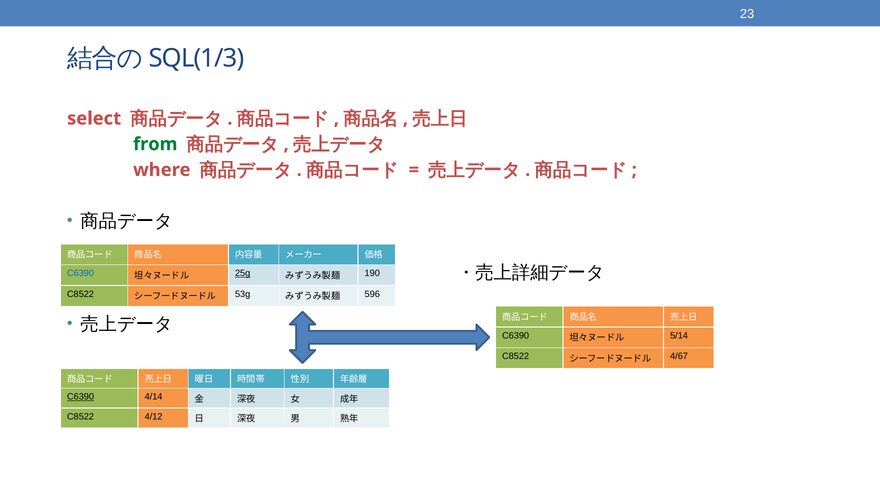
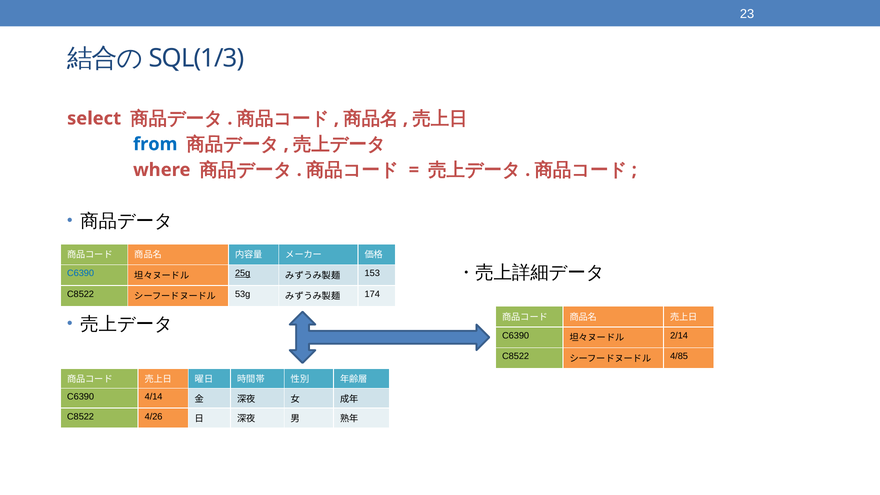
from colour: green -> blue (155, 144)
190: 190 -> 153 (372, 273)
596: 596 -> 174 (372, 294)
5/14: 5/14 -> 2/14 (679, 336)
4/67: 4/67 -> 4/85 (679, 356)
C6390 underline: present -> none (81, 397)
4/12: 4/12 -> 4/26 (154, 417)
